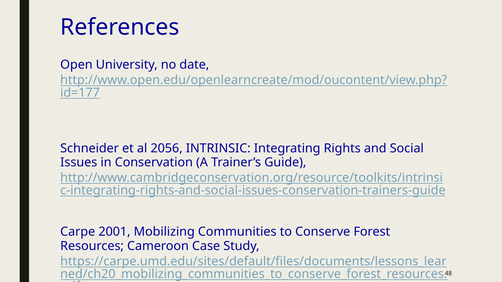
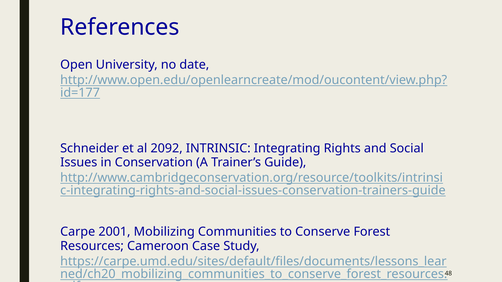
2056: 2056 -> 2092 (167, 148)
